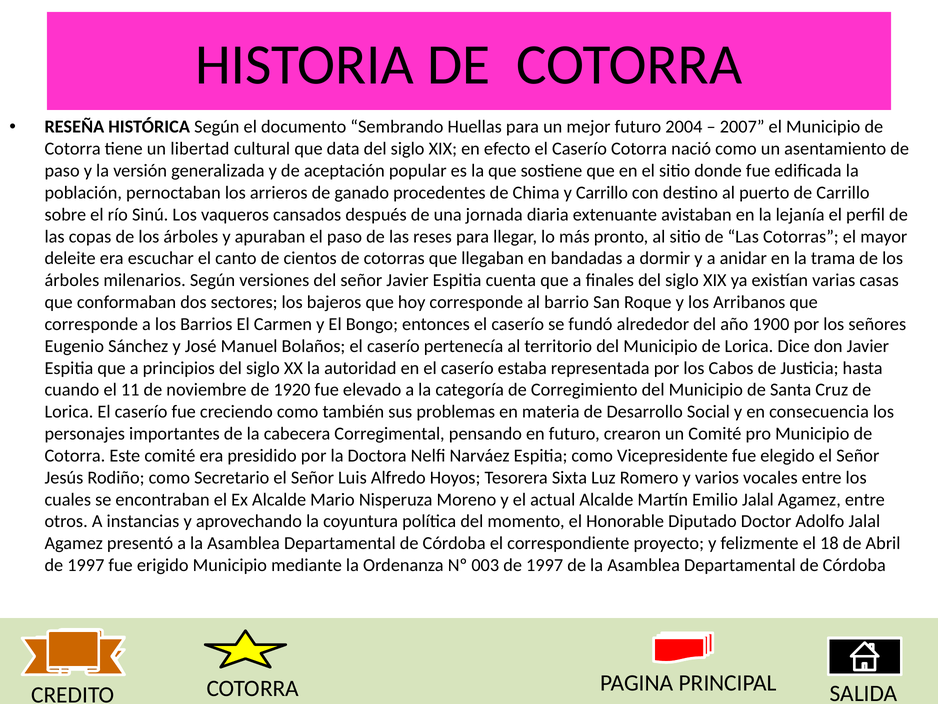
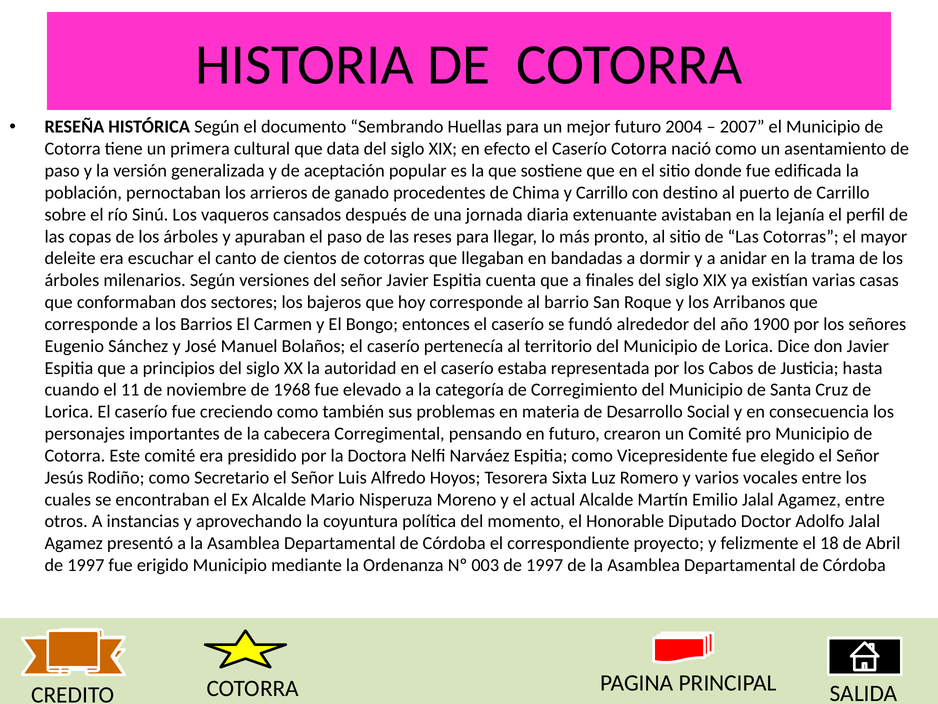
libertad: libertad -> primera (200, 149)
1920: 1920 -> 1968 (292, 390)
